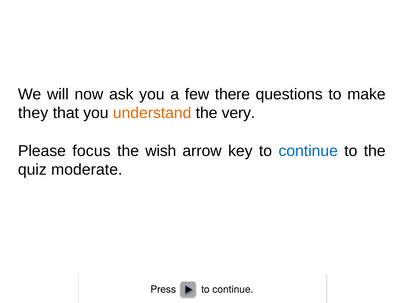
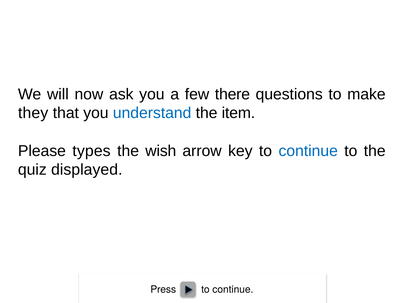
understand colour: orange -> blue (152, 113)
very: very -> item (238, 113)
focus: focus -> types (92, 151)
moderate: moderate -> displayed (87, 170)
